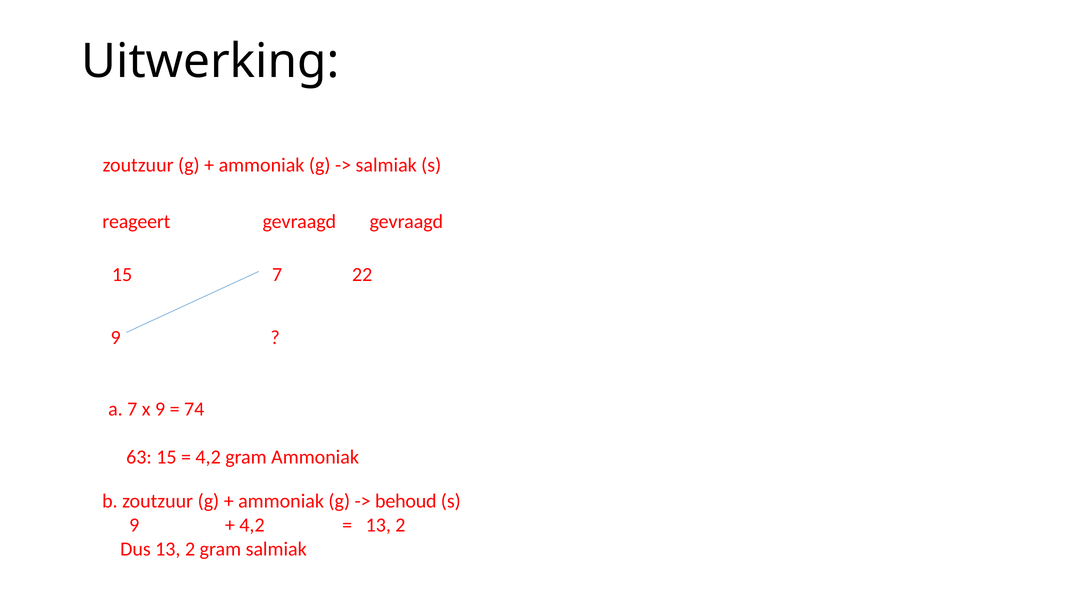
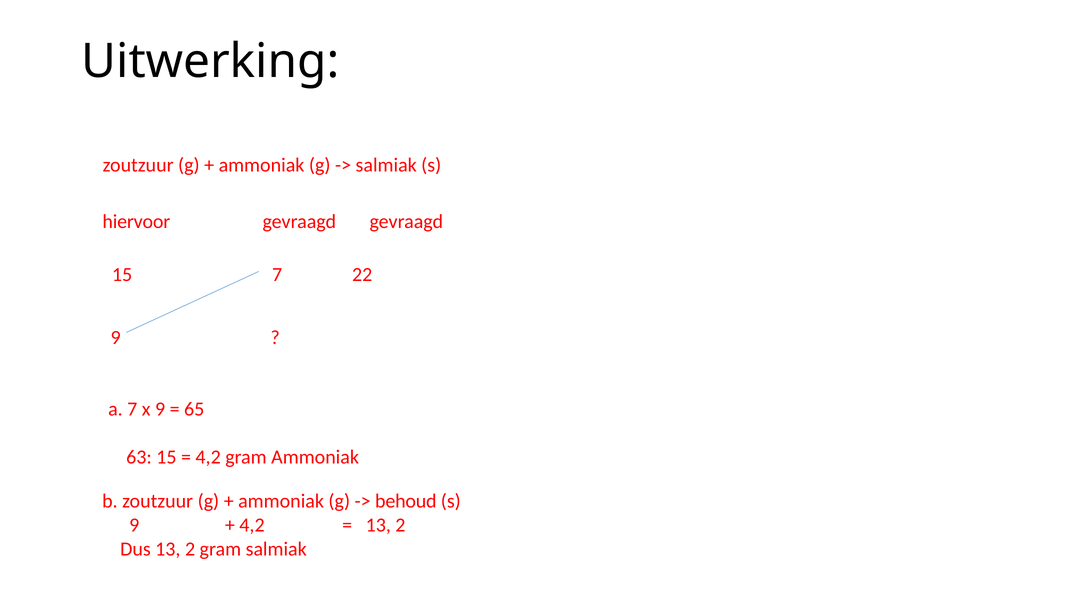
reageert: reageert -> hiervoor (136, 222)
74: 74 -> 65 (194, 409)
